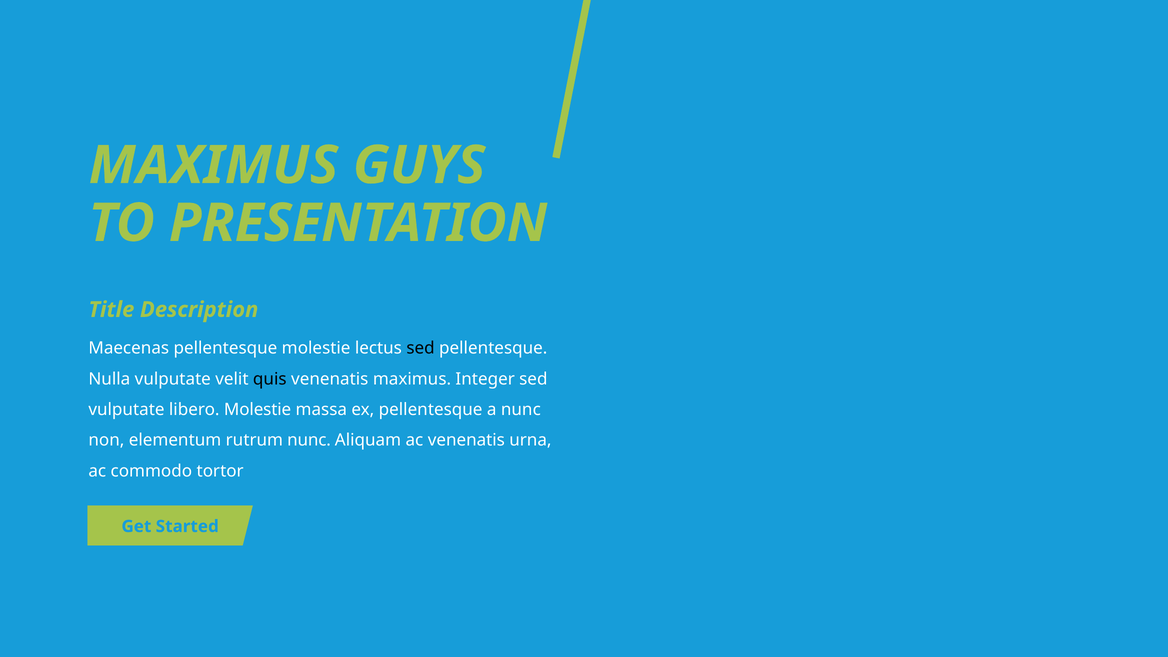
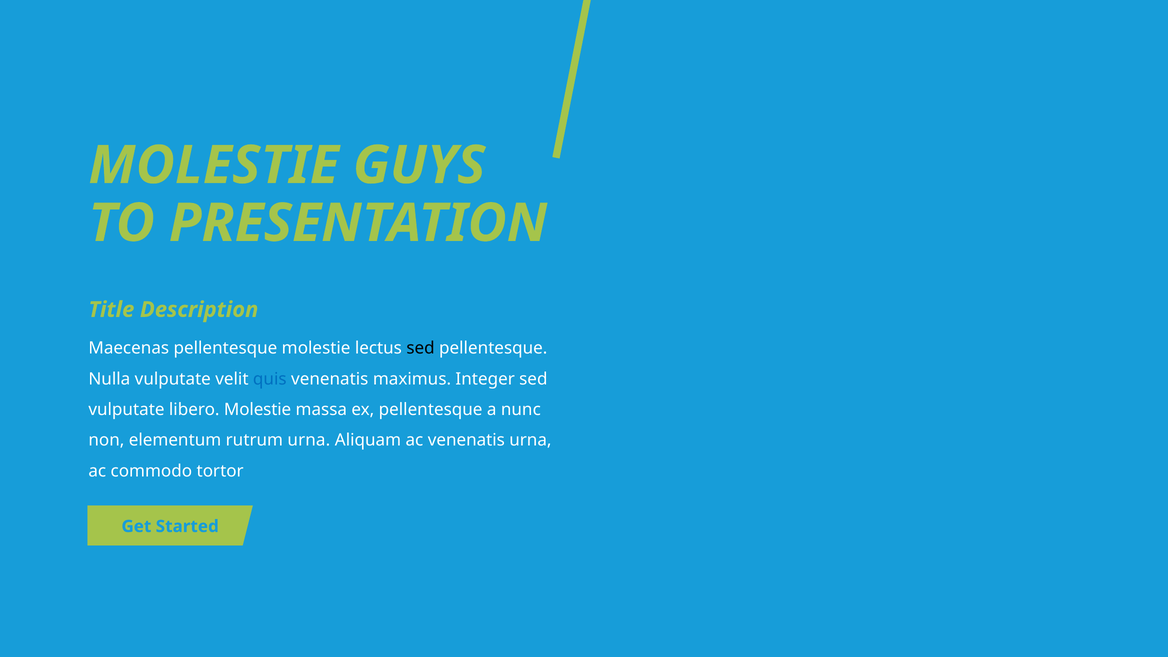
MAXIMUS: MAXIMUS -> MOLESTIE (214, 165)
quis colour: black -> blue (270, 379)
rutrum nunc: nunc -> urna (309, 440)
